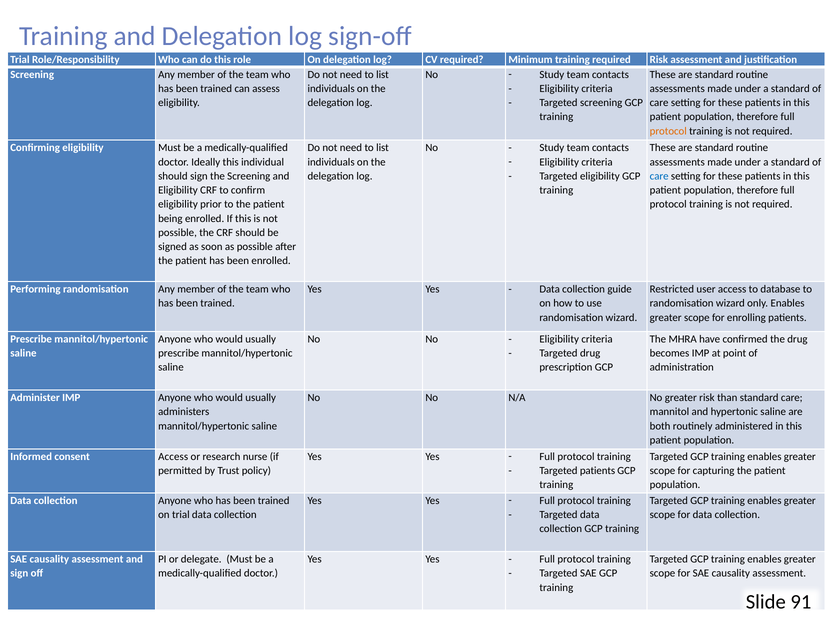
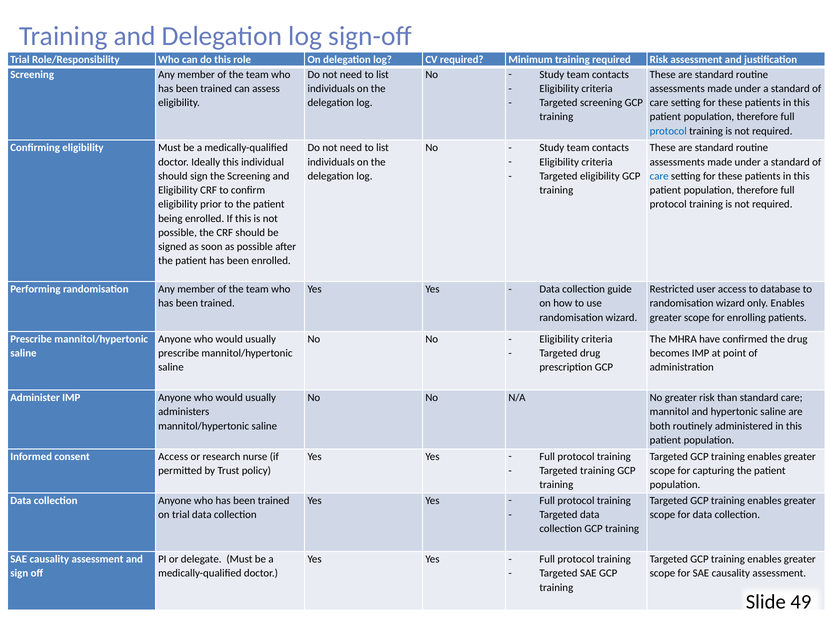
protocol colour: orange -> blue (668, 131)
Targeted patients: patients -> training (597, 470)
91: 91 -> 49 (801, 602)
